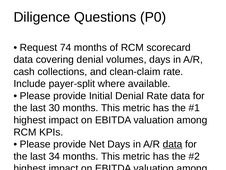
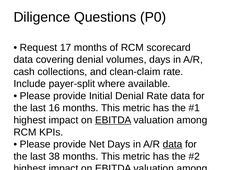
74: 74 -> 17 (66, 47)
30: 30 -> 16 (54, 108)
EBITDA underline: none -> present (113, 120)
34: 34 -> 38 (54, 156)
